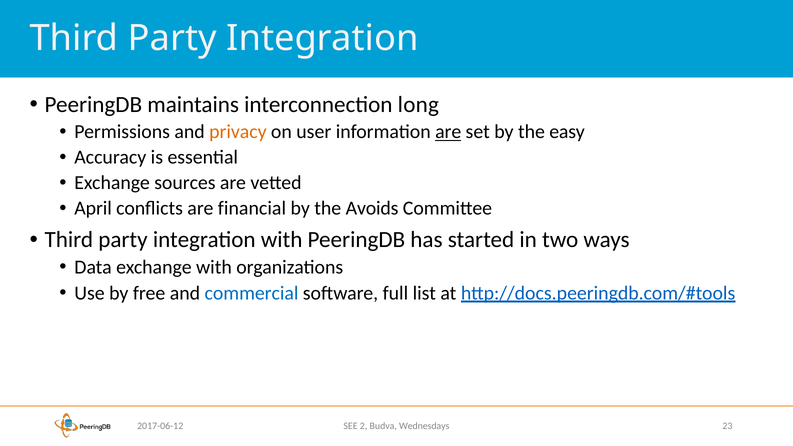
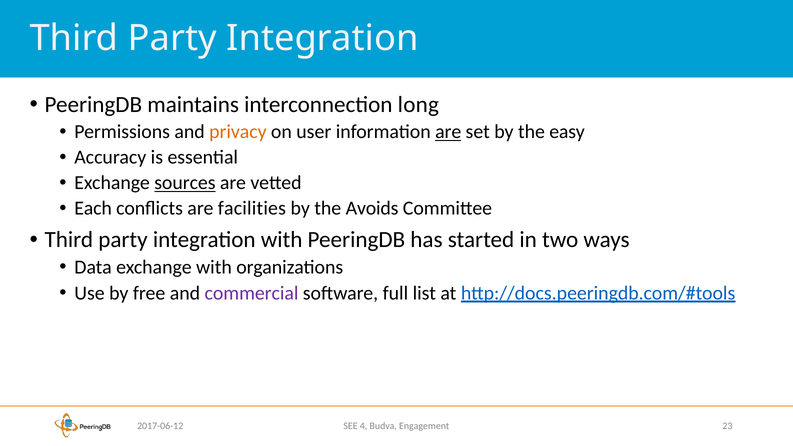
sources underline: none -> present (185, 183)
April: April -> Each (93, 208)
financial: financial -> facilities (252, 208)
commercial colour: blue -> purple (252, 293)
2: 2 -> 4 (364, 426)
Wednesdays: Wednesdays -> Engagement (424, 426)
